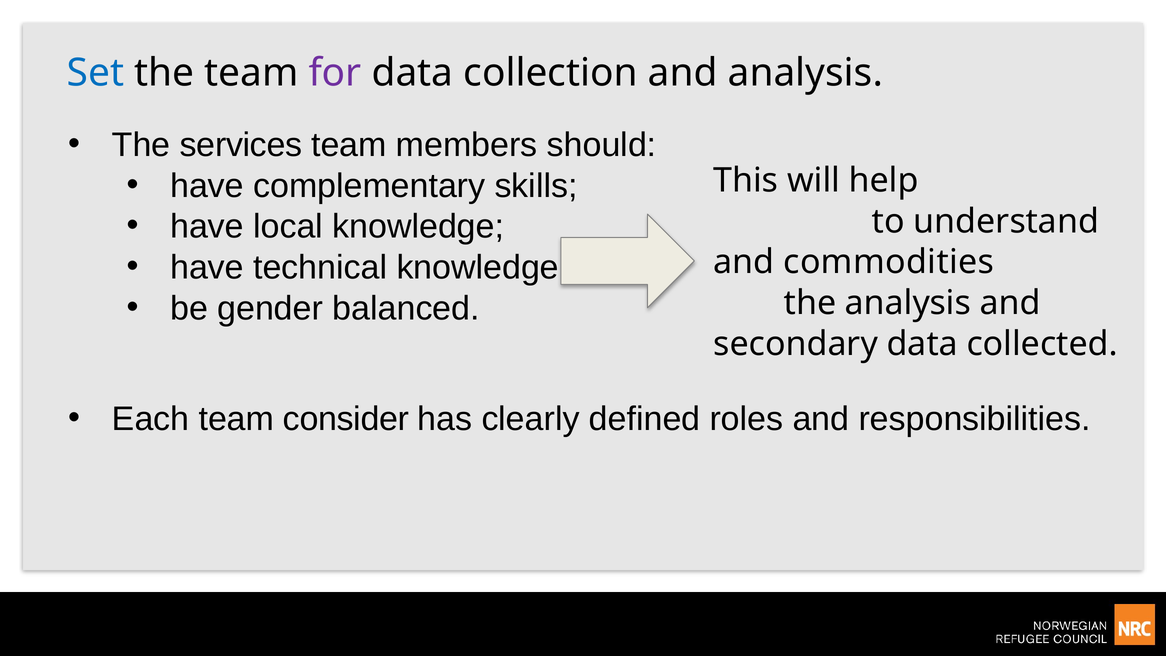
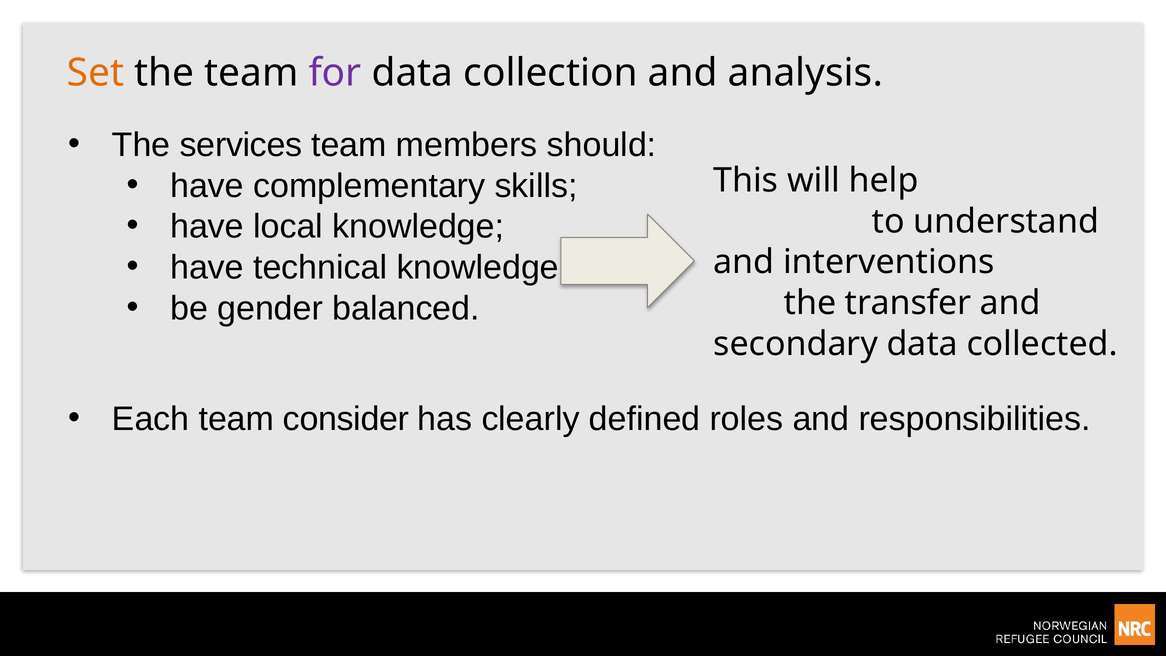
Set colour: blue -> orange (96, 73)
commodities: commodities -> interventions (889, 262)
the analysis: analysis -> transfer (908, 303)
